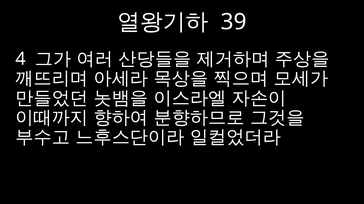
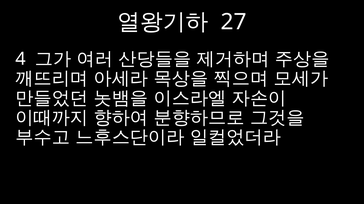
39: 39 -> 27 (234, 22)
